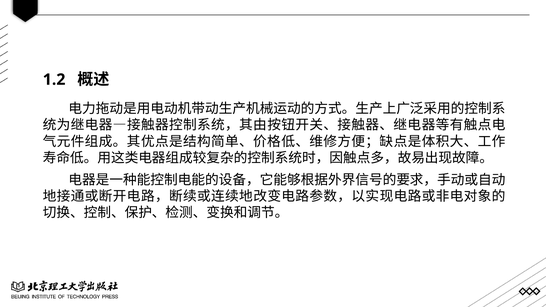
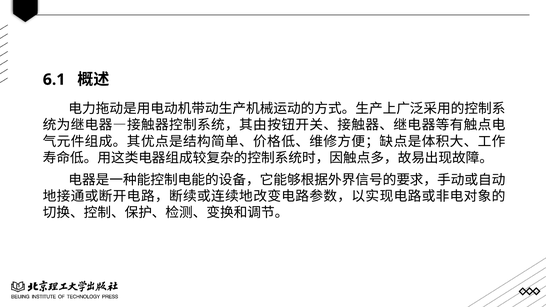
1.2: 1.2 -> 6.1 (54, 80)
